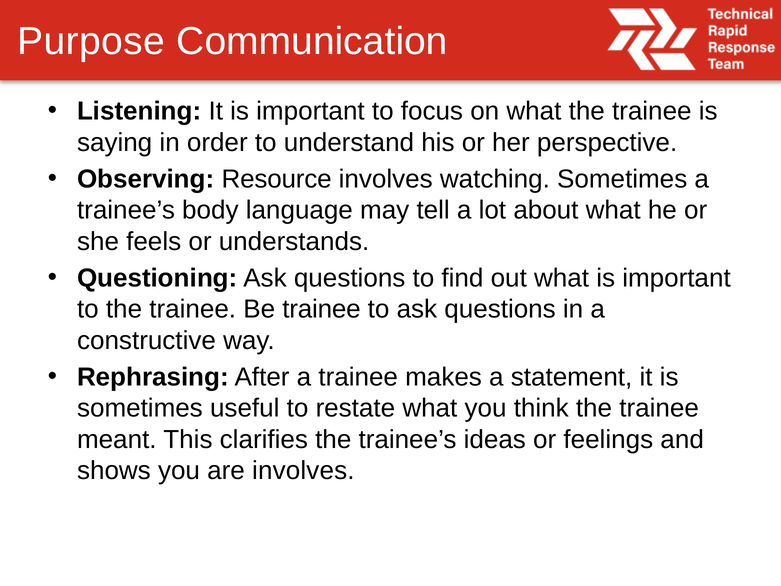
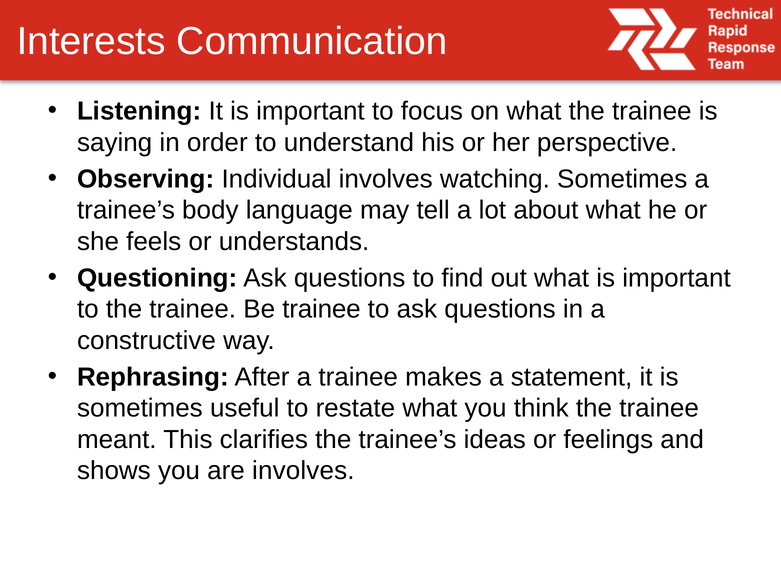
Purpose: Purpose -> Interests (91, 41)
Resource: Resource -> Individual (277, 179)
